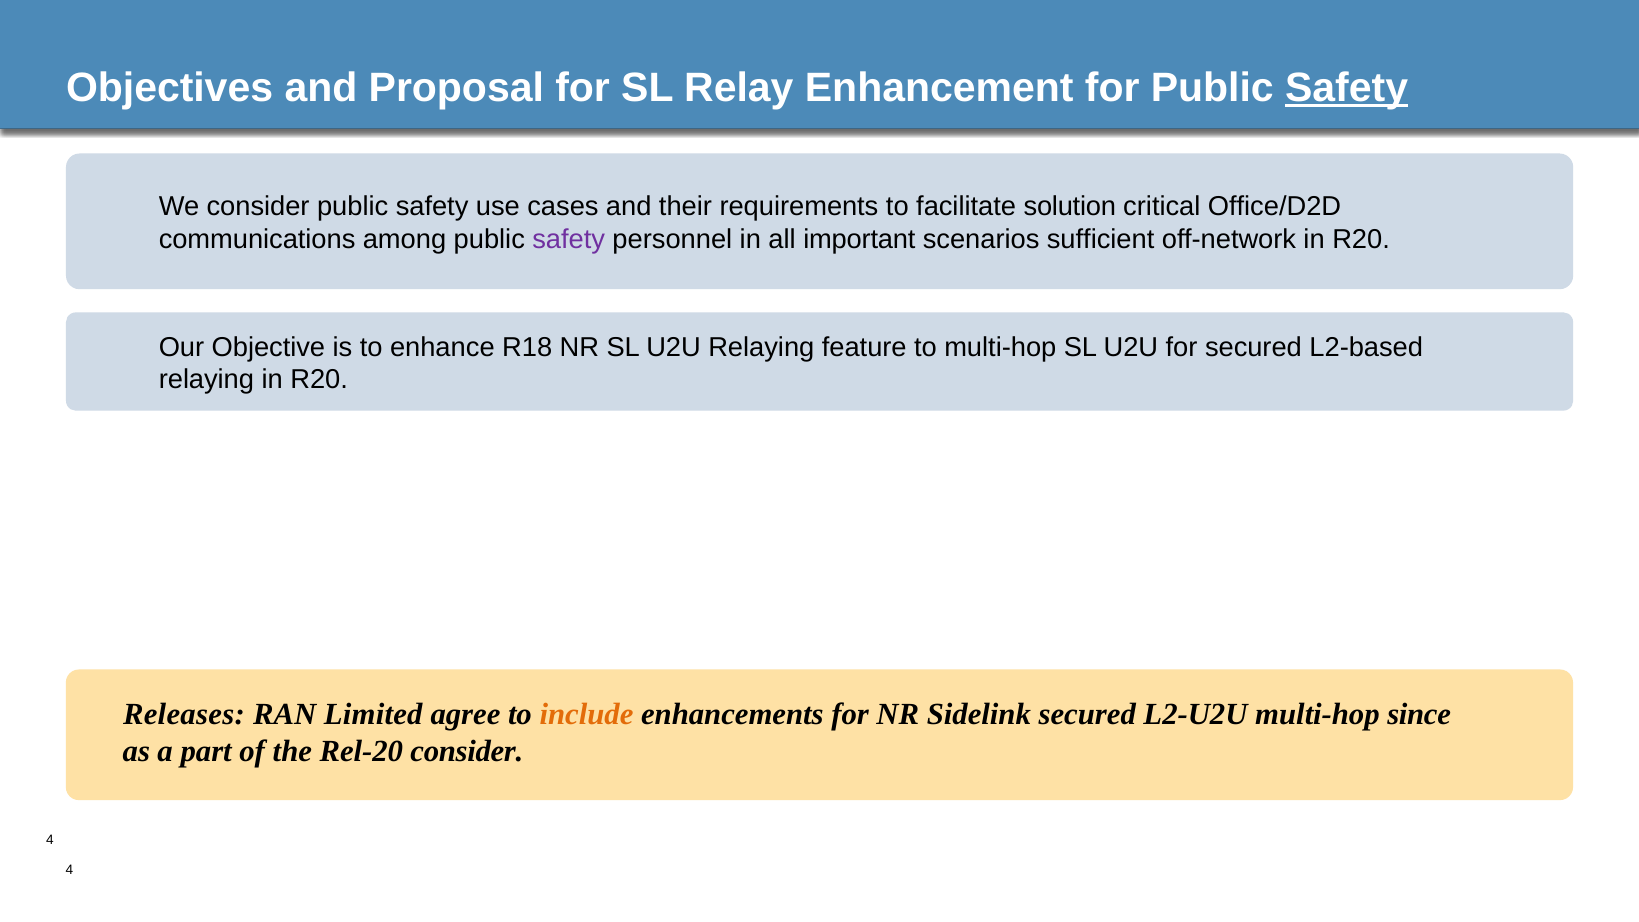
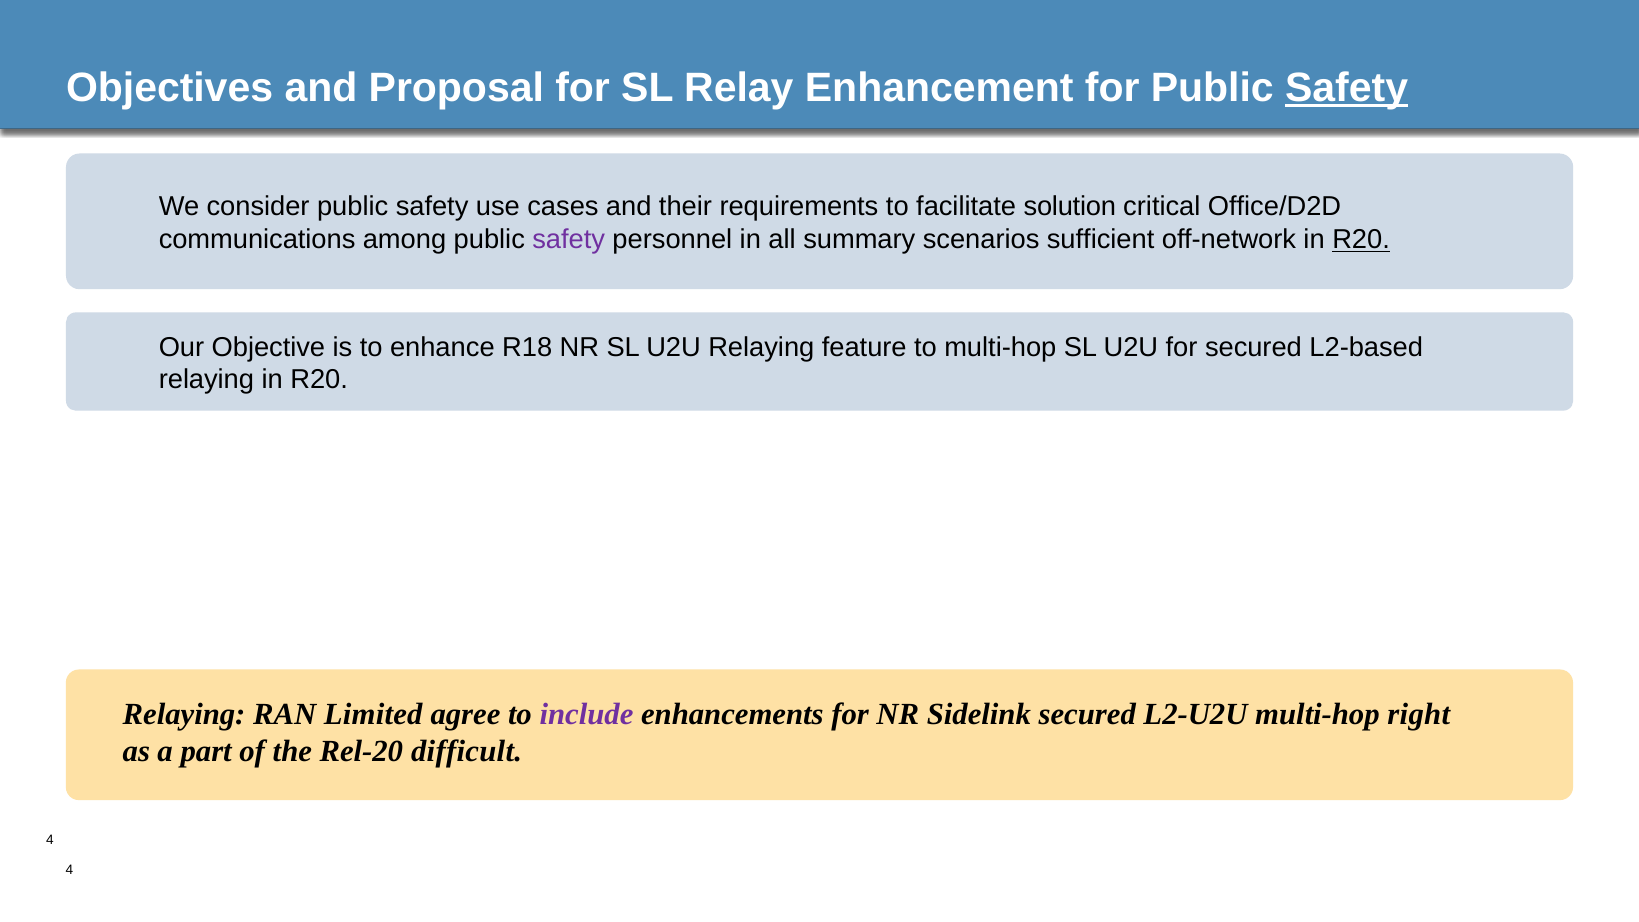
important: important -> summary (859, 240)
R20 underline: none -> present (1361, 240)
Releases: Releases -> Relaying (184, 714)
include colour: orange -> purple (587, 714)
since: since -> right (1419, 714)
Rel-20 consider: consider -> difficult (467, 751)
